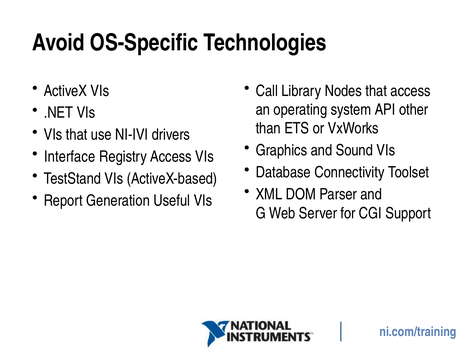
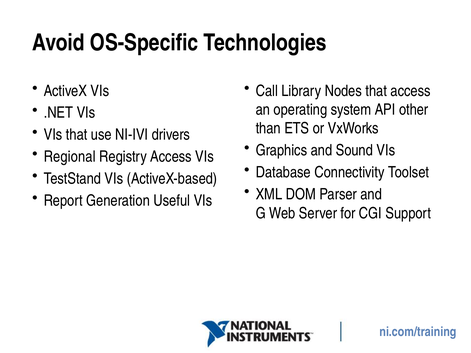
Interface: Interface -> Regional (70, 157)
